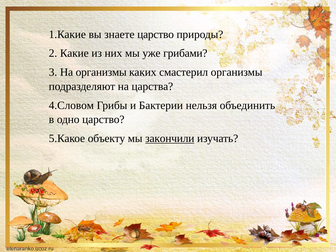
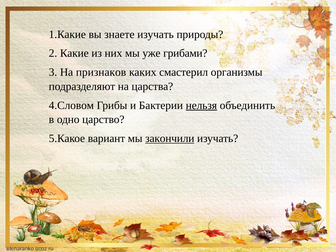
знаете царство: царство -> изучать (156, 34)
На организмы: организмы -> признаков (101, 72)
нельзя underline: none -> present (201, 105)
объекту: объекту -> вариант (106, 138)
